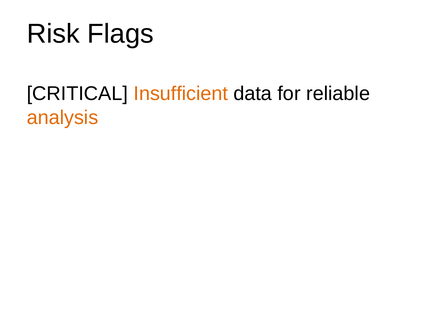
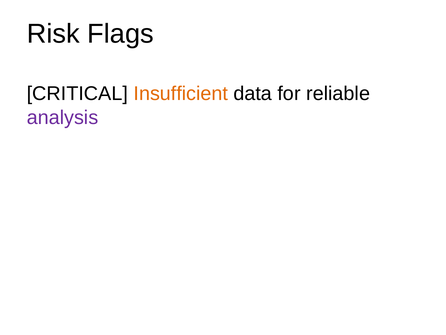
analysis colour: orange -> purple (63, 117)
